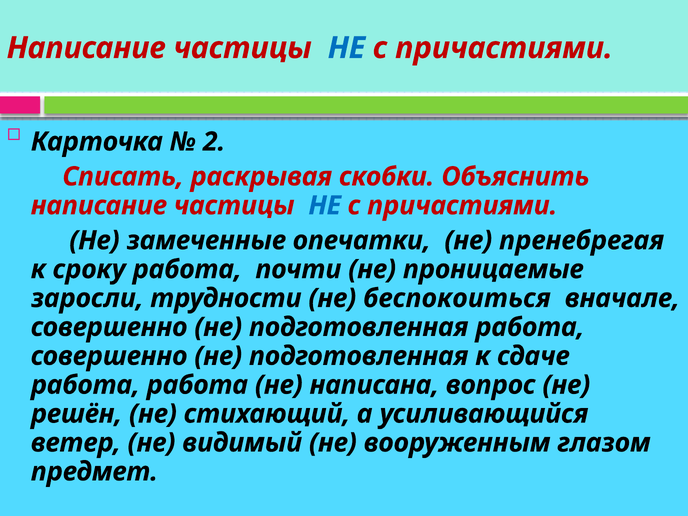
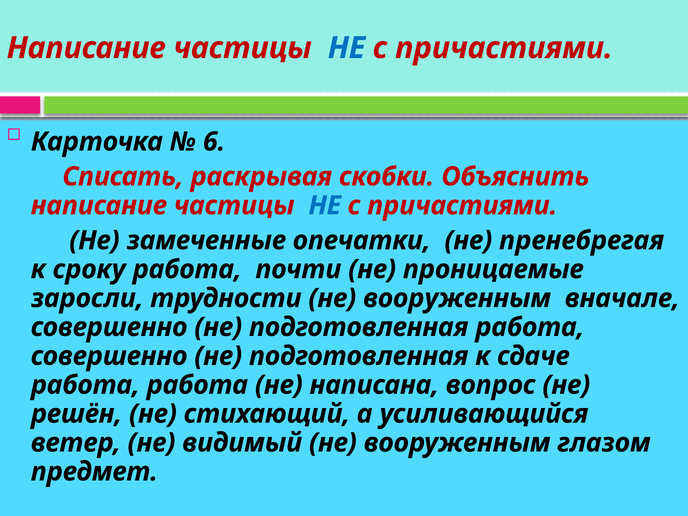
2: 2 -> 6 (214, 142)
трудности не беспокоиться: беспокоиться -> вооруженным (457, 298)
